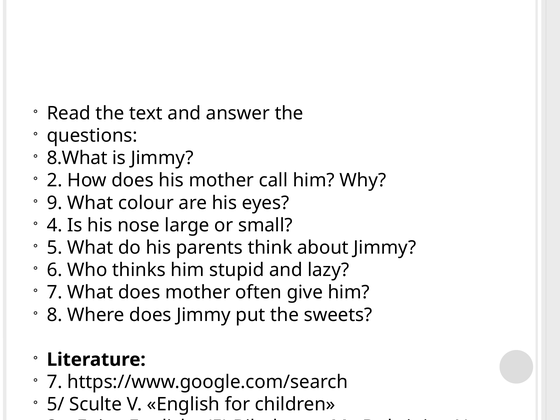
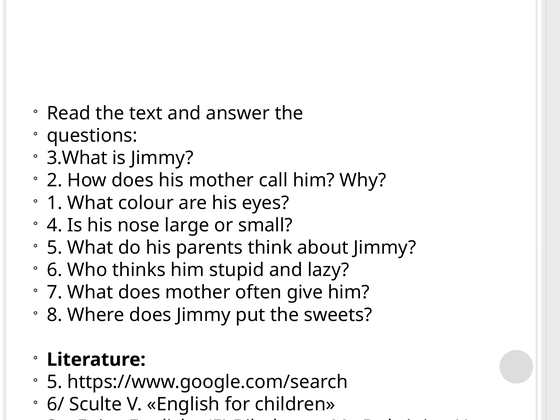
8.What: 8.What -> 3.What (77, 158)
9: 9 -> 1 (55, 203)
7: 7 -> 5 (55, 382)
5/: 5/ -> 6/ (56, 404)
